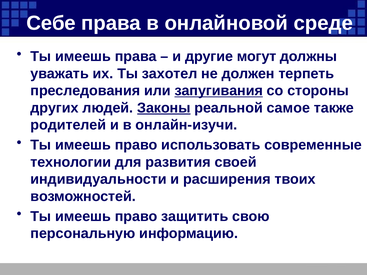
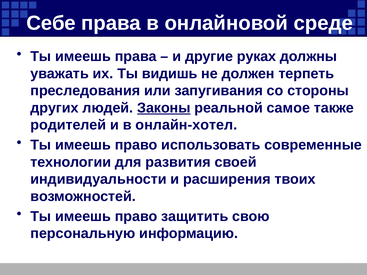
могут: могут -> руках (257, 57)
захотел: захотел -> видишь (170, 74)
запугивания underline: present -> none (219, 91)
онлайн-изучи: онлайн-изучи -> онлайн-хотел (186, 125)
